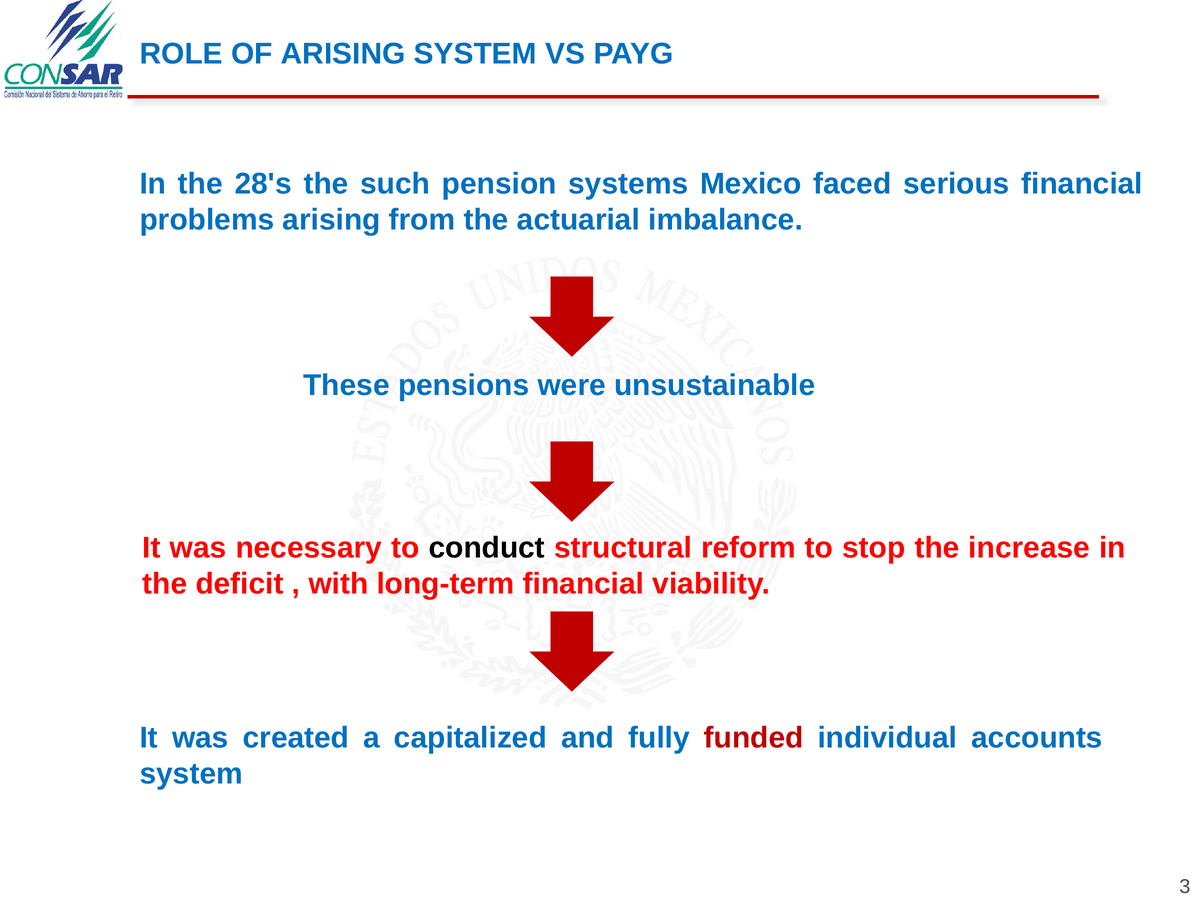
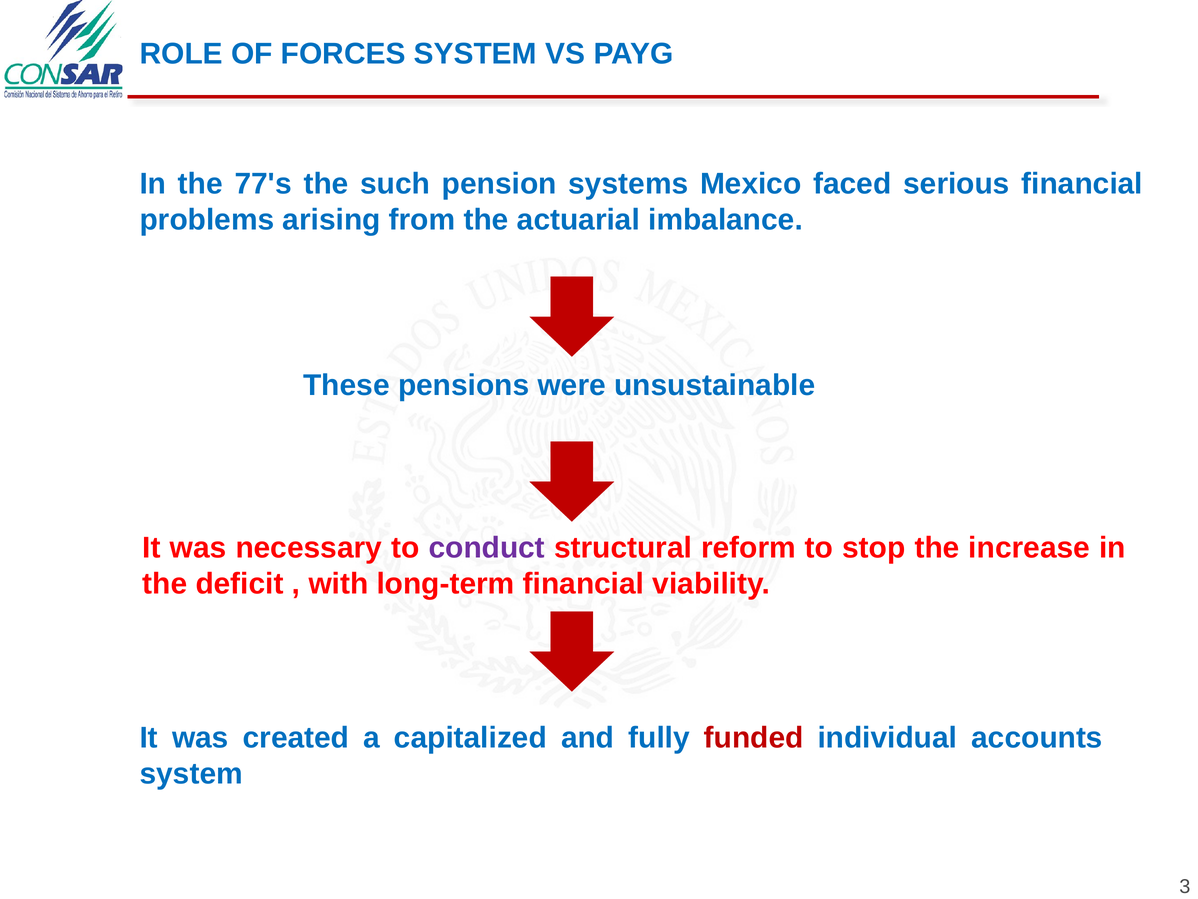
OF ARISING: ARISING -> FORCES (343, 54)
28's: 28's -> 77's (263, 184)
conduct colour: black -> purple (487, 547)
